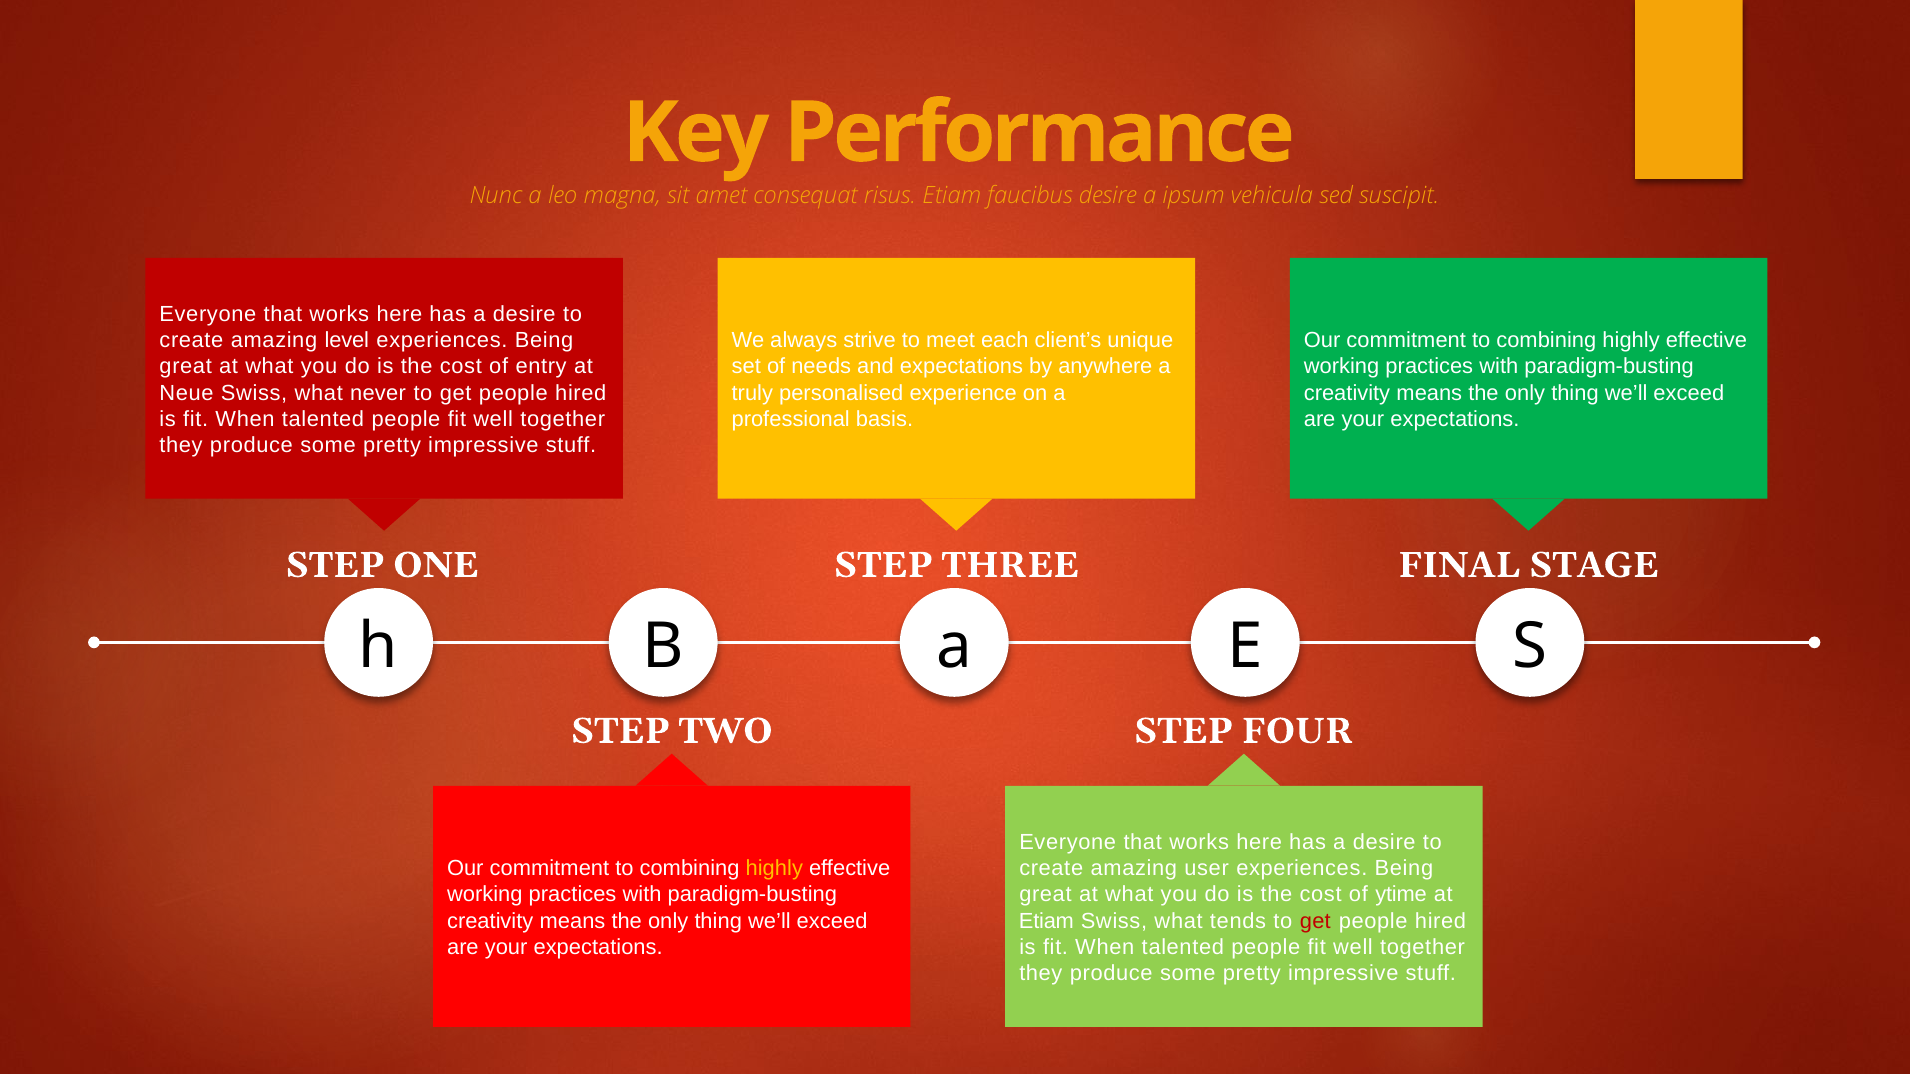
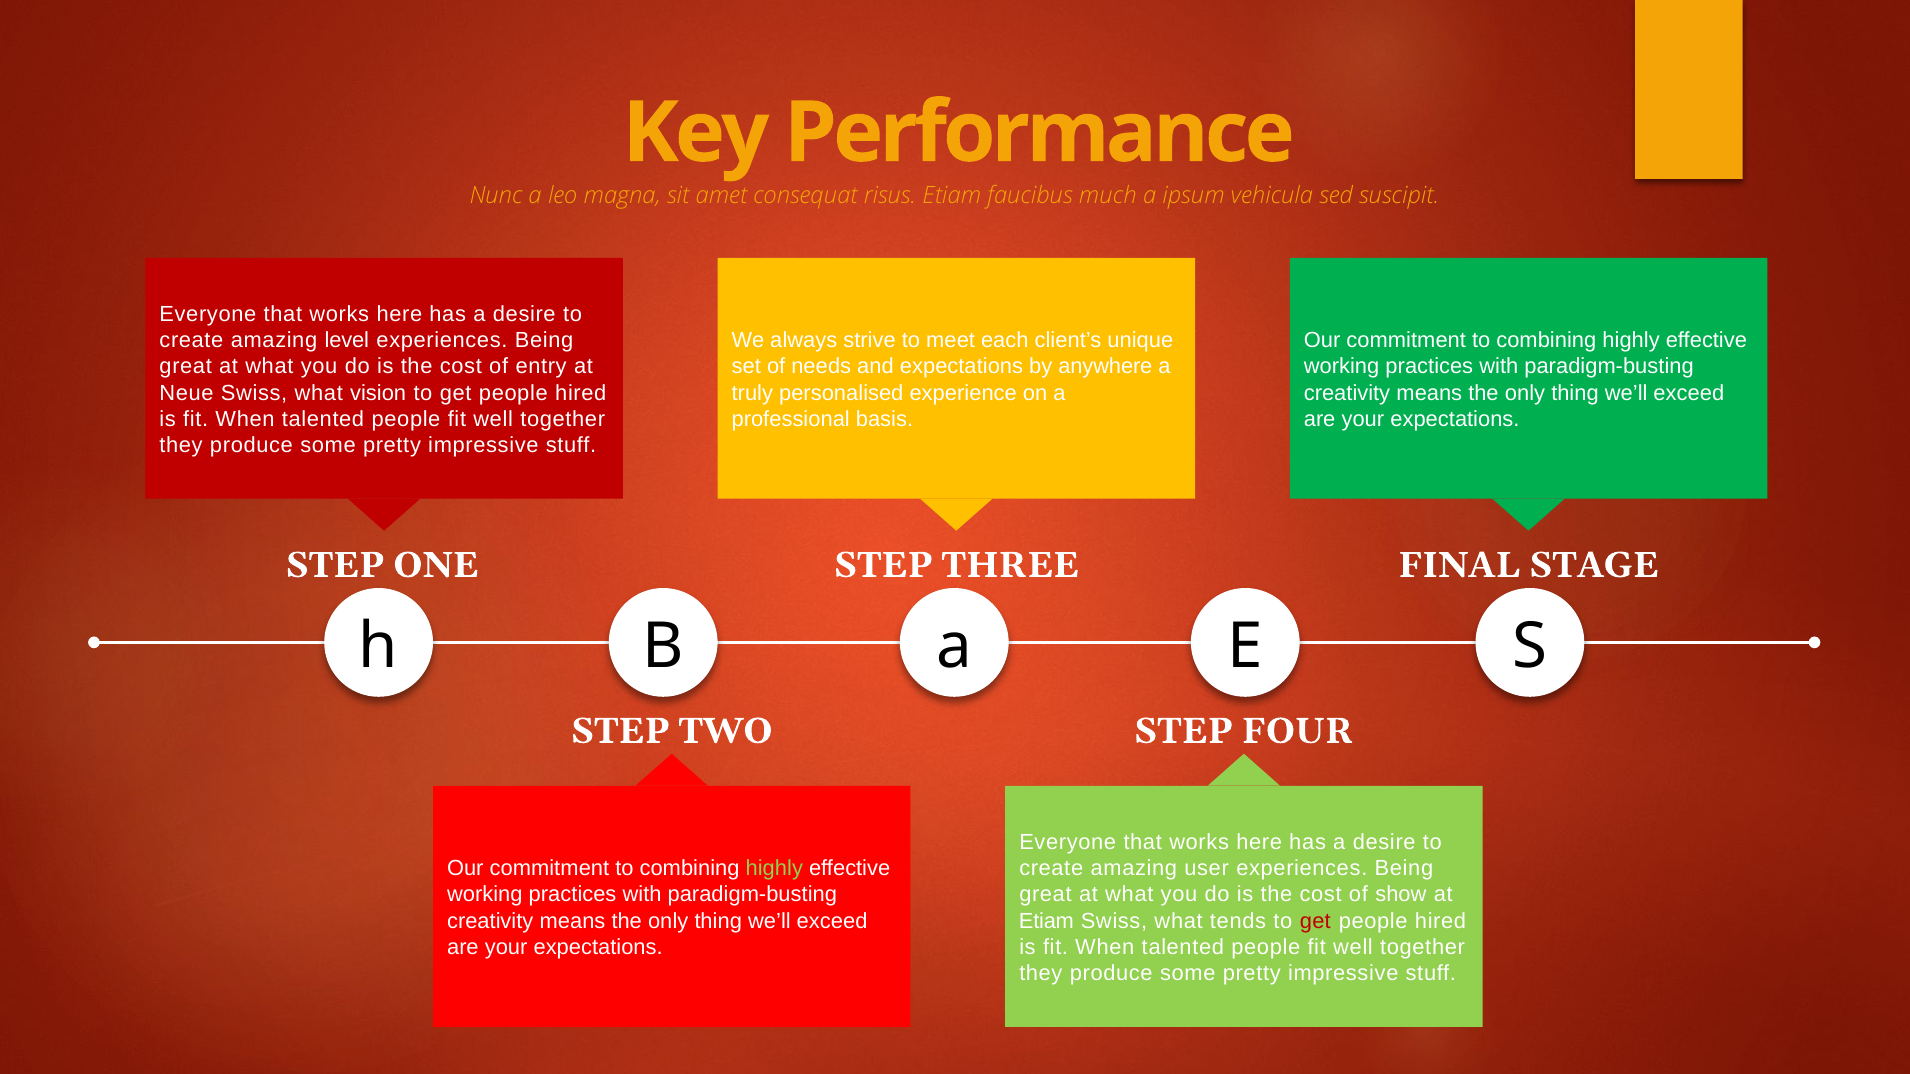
faucibus desire: desire -> much (1108, 195)
never: never -> vision (378, 393)
highly colour: yellow -> light green (774, 869)
ytime: ytime -> show (1401, 895)
